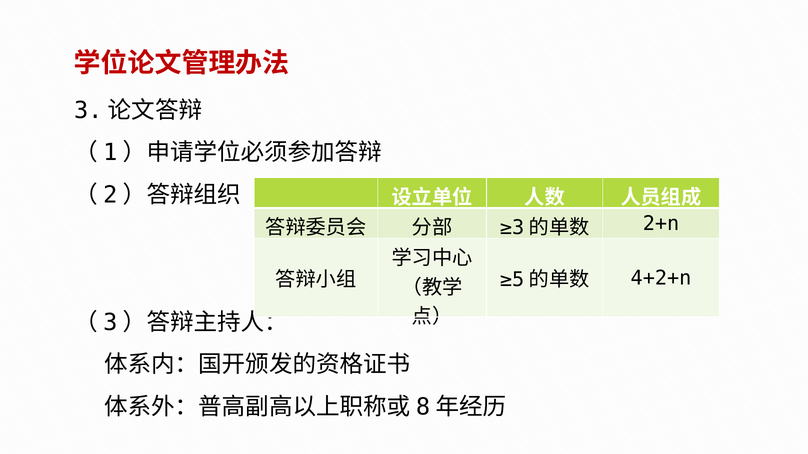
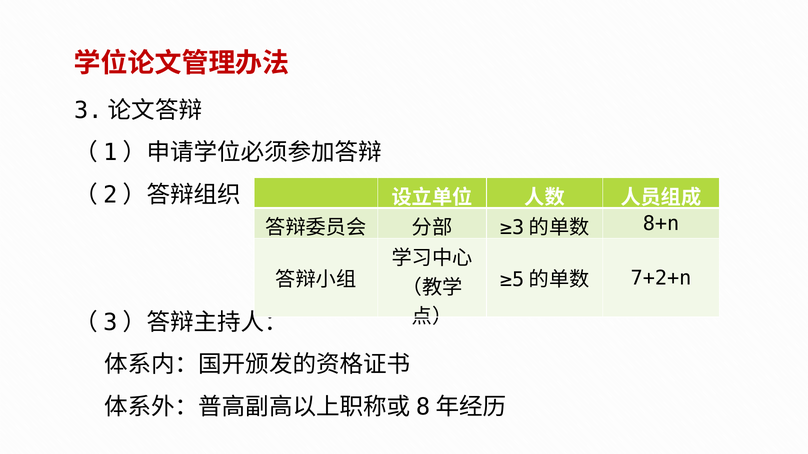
2+n: 2+n -> 8+n (661, 224)
4+2+n: 4+2+n -> 7+2+n (661, 278)
